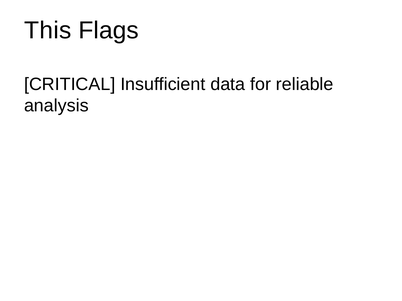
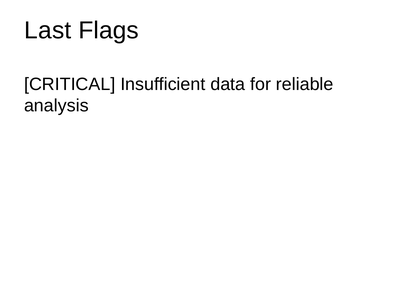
This: This -> Last (48, 31)
